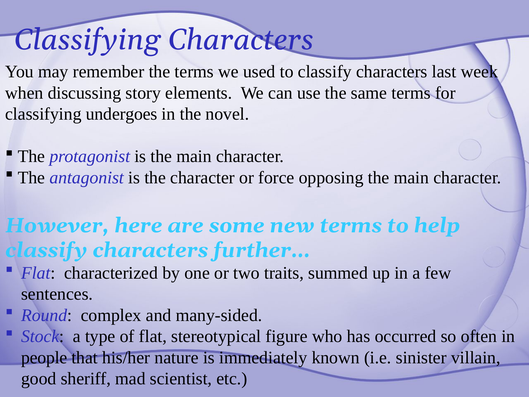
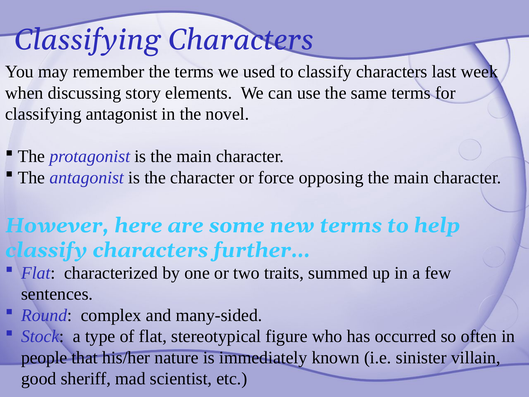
classifying undergoes: undergoes -> antagonist (122, 114)
